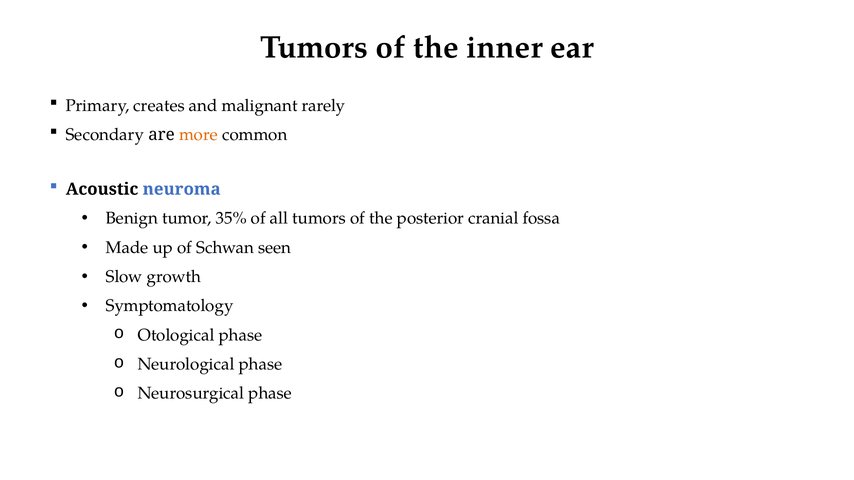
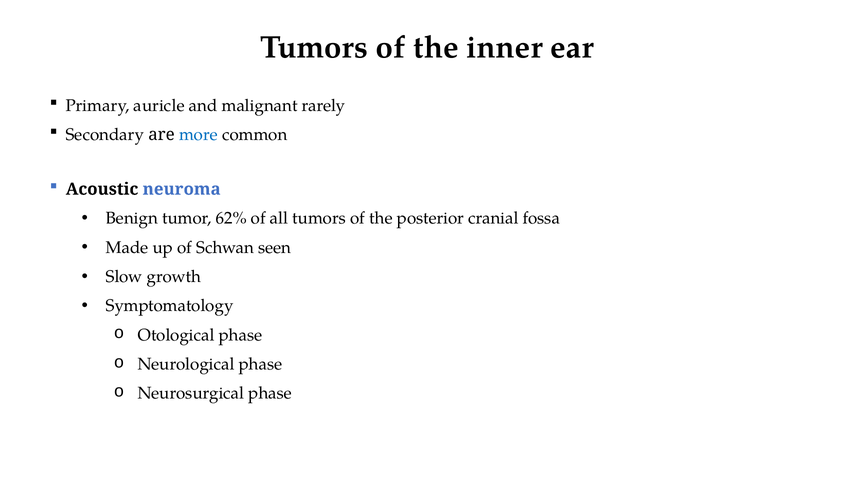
creates: creates -> auricle (159, 106)
more colour: orange -> blue (199, 135)
35%: 35% -> 62% (231, 218)
